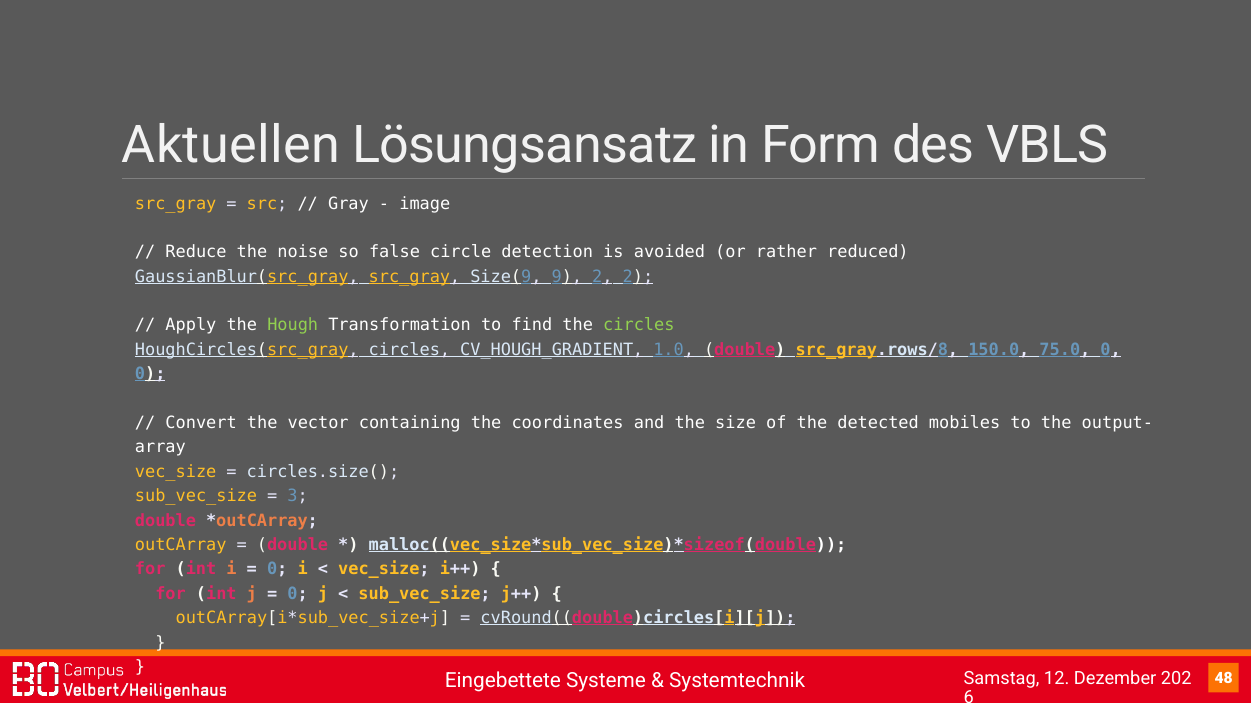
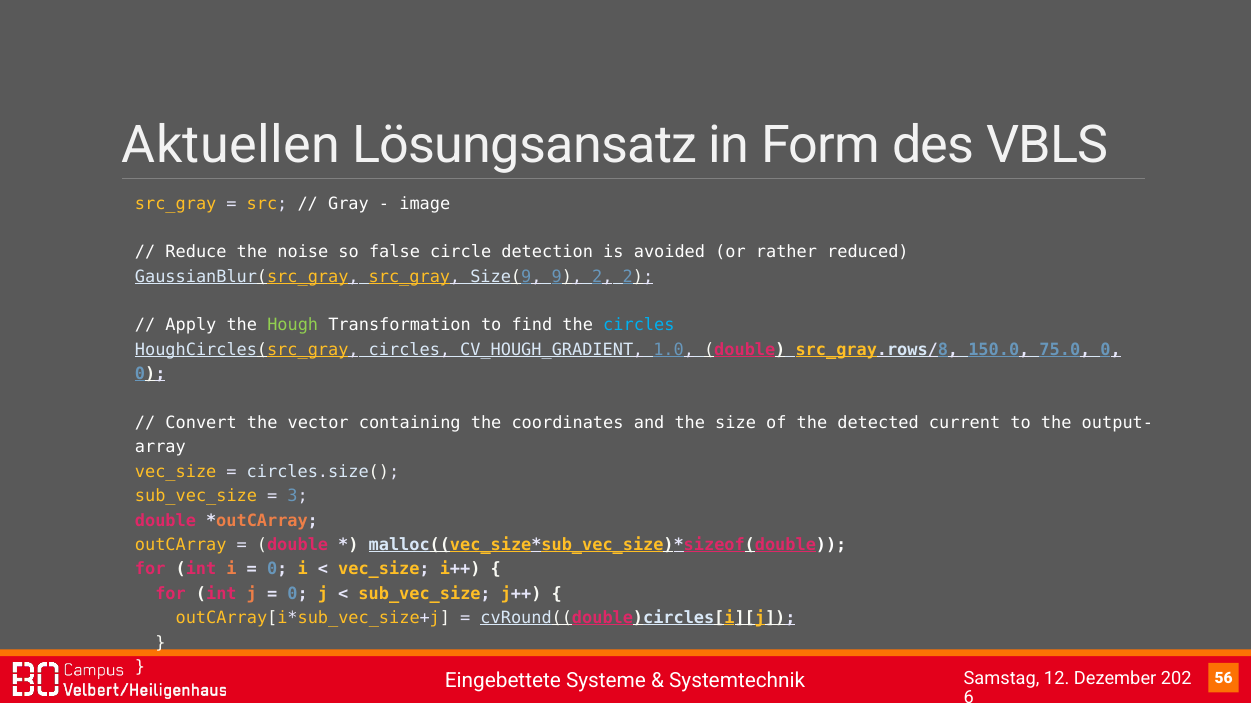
circles colour: light green -> light blue (639, 326)
mobiles: mobiles -> current (965, 423)
48: 48 -> 56 (1224, 679)
